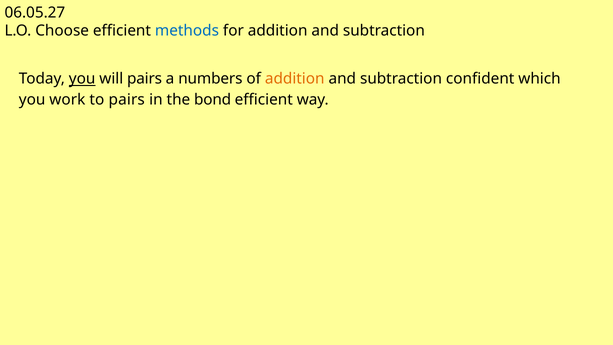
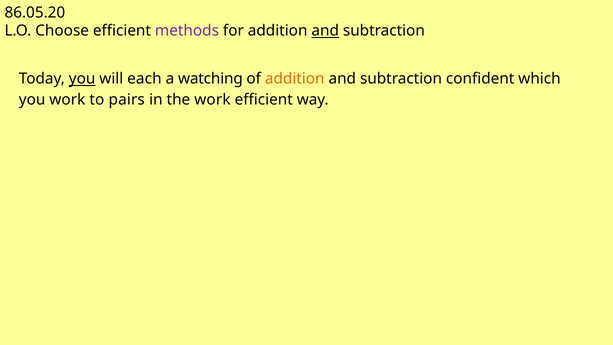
06.05.27: 06.05.27 -> 86.05.20 (35, 13)
methods colour: blue -> purple (187, 31)
and underline: none -> present (325, 31)
will pairs: pairs -> each (144, 79)
numbers: numbers -> watching (210, 79)
the bond: bond -> work (212, 100)
